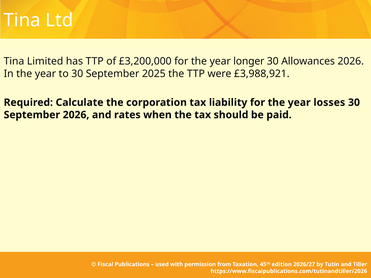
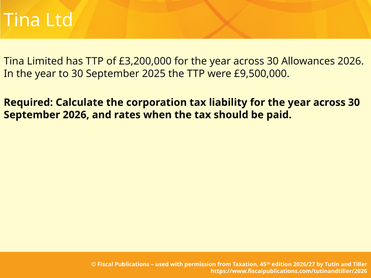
longer: longer -> across (249, 61)
£3,988,921: £3,988,921 -> £9,500,000 (262, 74)
losses: losses -> across (329, 103)
